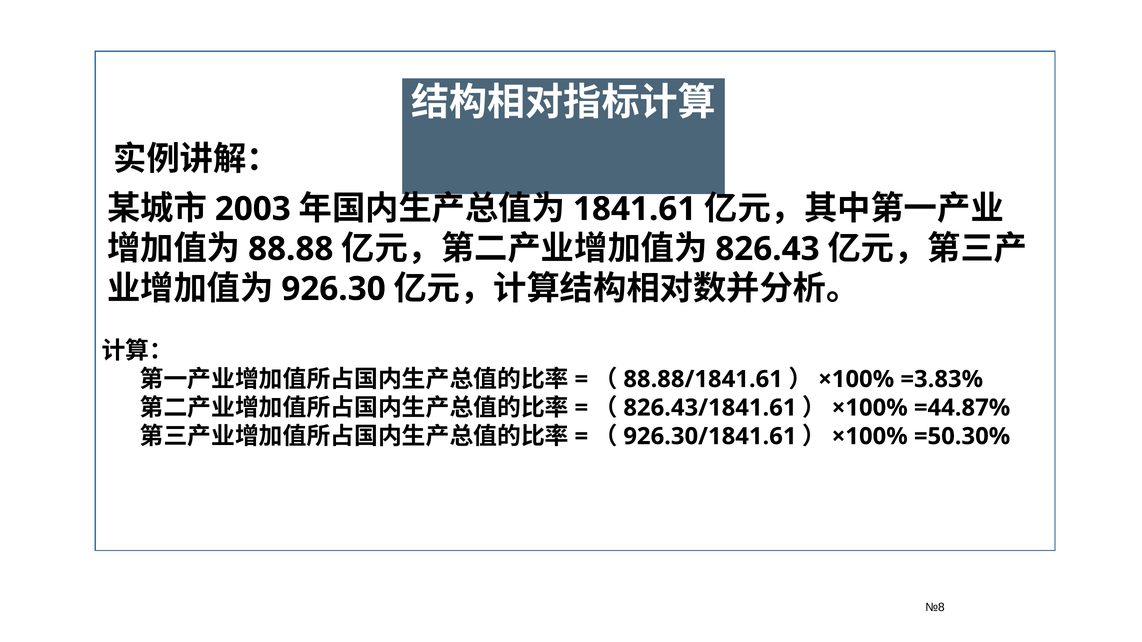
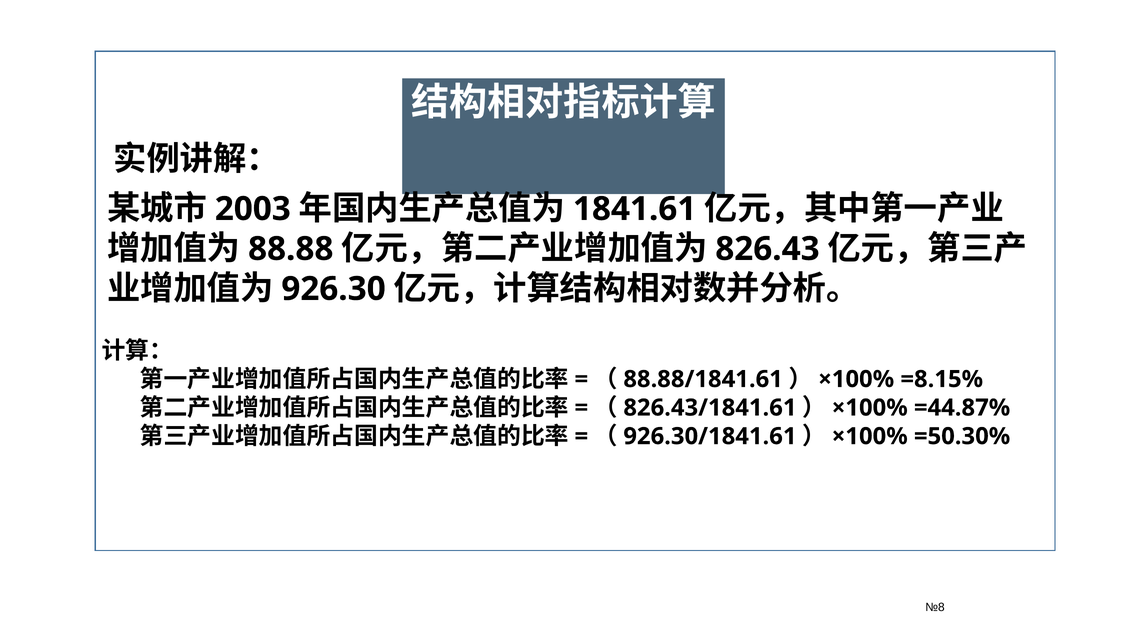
=3.83%: =3.83% -> =8.15% (942, 379)
